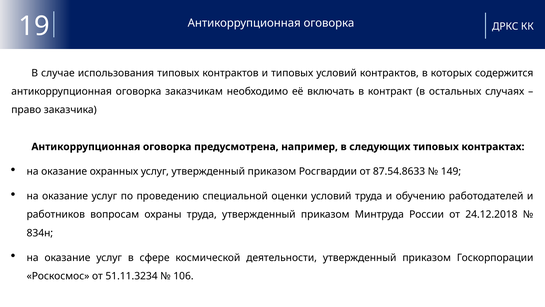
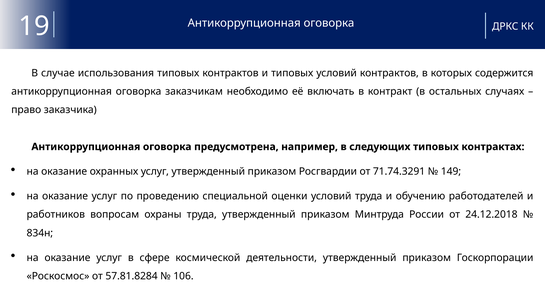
87.54.8633: 87.54.8633 -> 71.74.3291 (399, 171)
51.11.3234: 51.11.3234 -> 57.81.8284 (132, 276)
